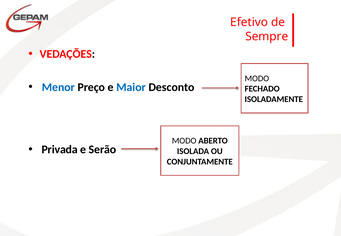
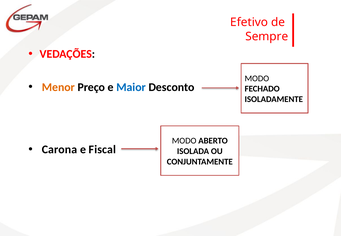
Menor colour: blue -> orange (58, 87)
Privada: Privada -> Carona (60, 150)
Serão: Serão -> Fiscal (102, 150)
